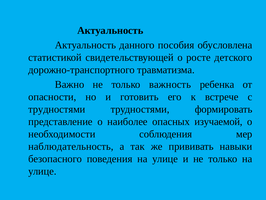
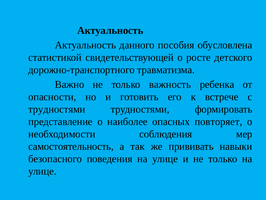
изучаемой: изучаемой -> повторяет (218, 121)
наблюдательность: наблюдательность -> самостоятельность (71, 146)
